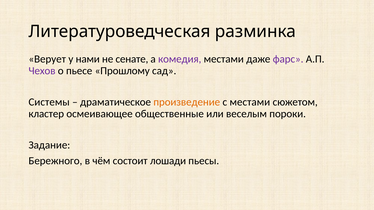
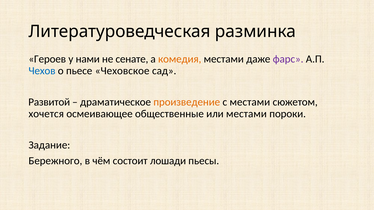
Верует: Верует -> Героев (47, 59)
комедия colour: purple -> orange (180, 59)
Чехов colour: purple -> blue (42, 71)
Прошлому: Прошлому -> Чеховское (122, 71)
Системы: Системы -> Развитой (49, 102)
кластер: кластер -> хочется (46, 114)
или веселым: веселым -> местами (246, 114)
